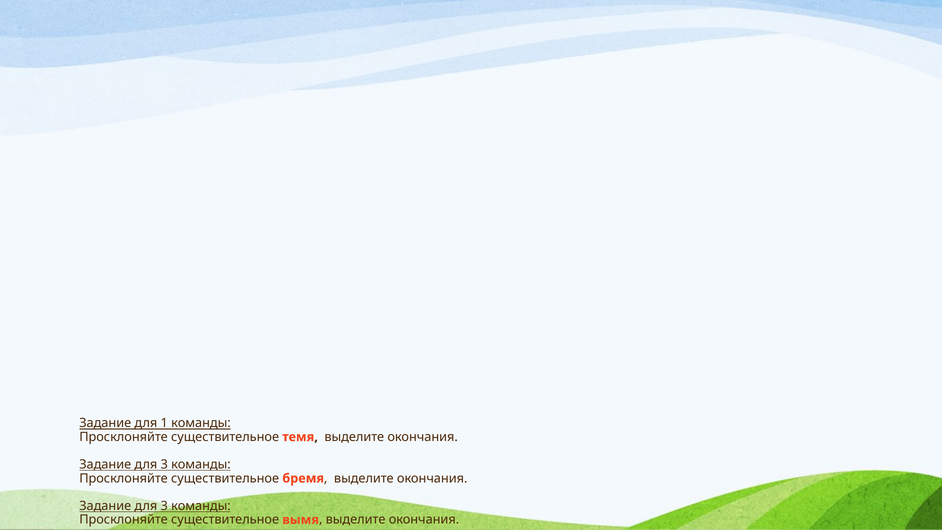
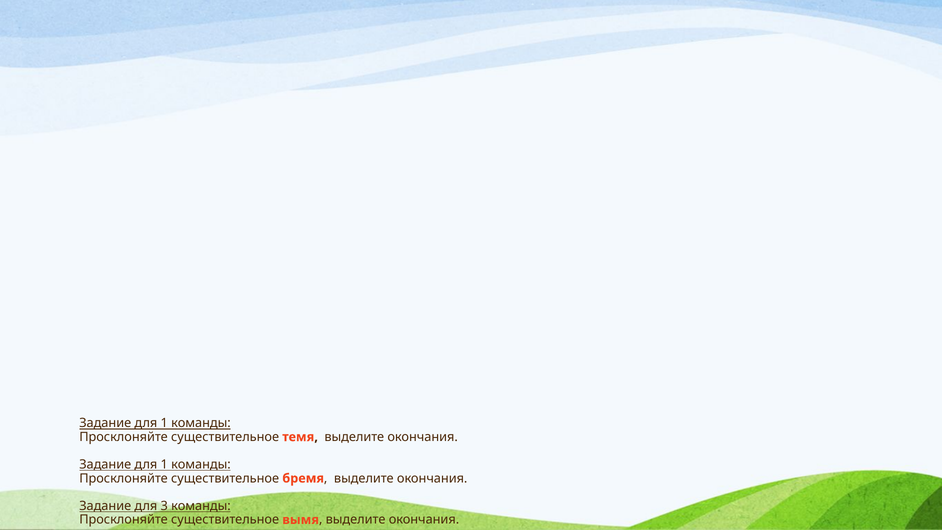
3: 3 -> 1 (164, 464)
